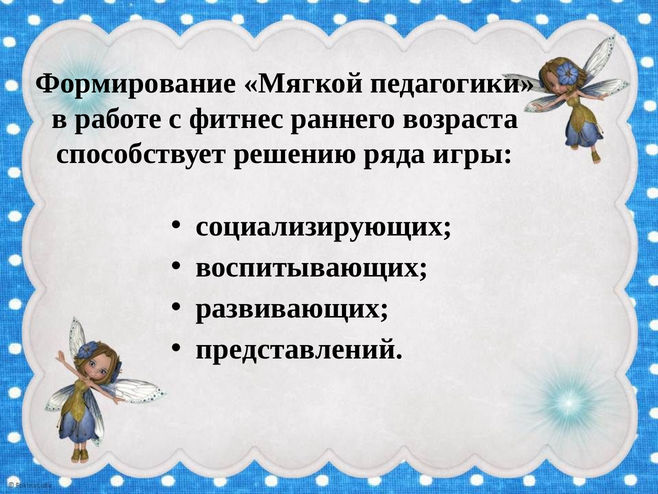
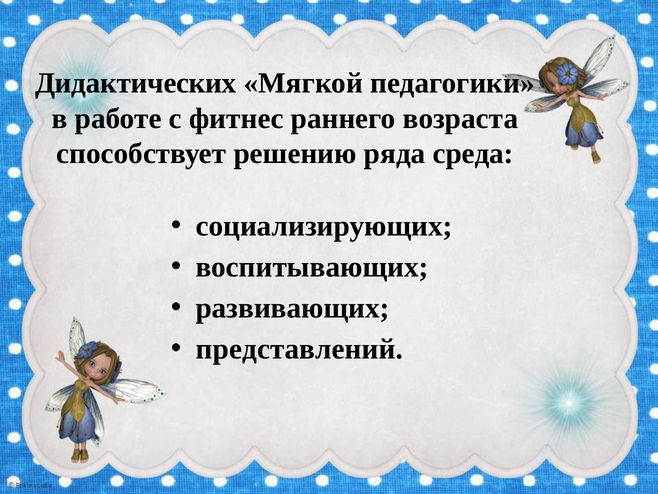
Формирование: Формирование -> Дидактических (136, 83)
игры: игры -> среда (473, 153)
